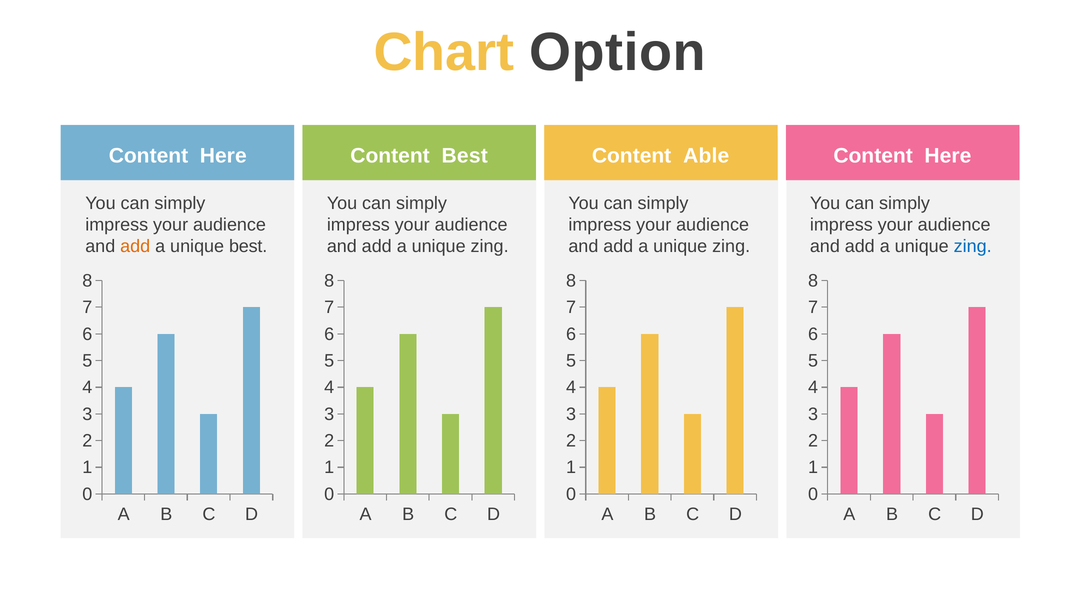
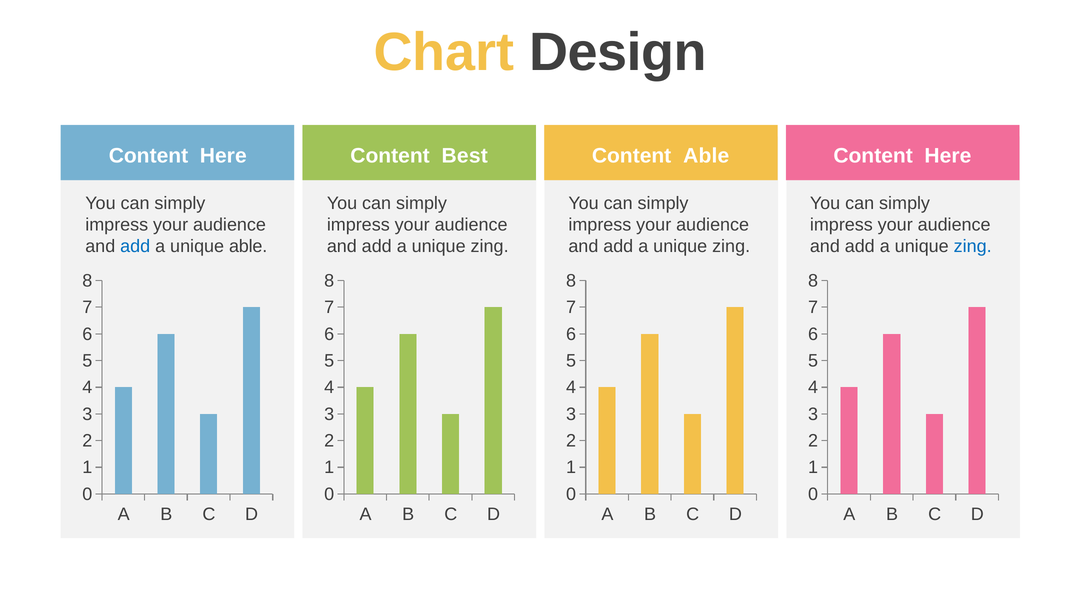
Option: Option -> Design (618, 53)
add colour: orange -> blue (135, 247)
unique best: best -> able (248, 247)
